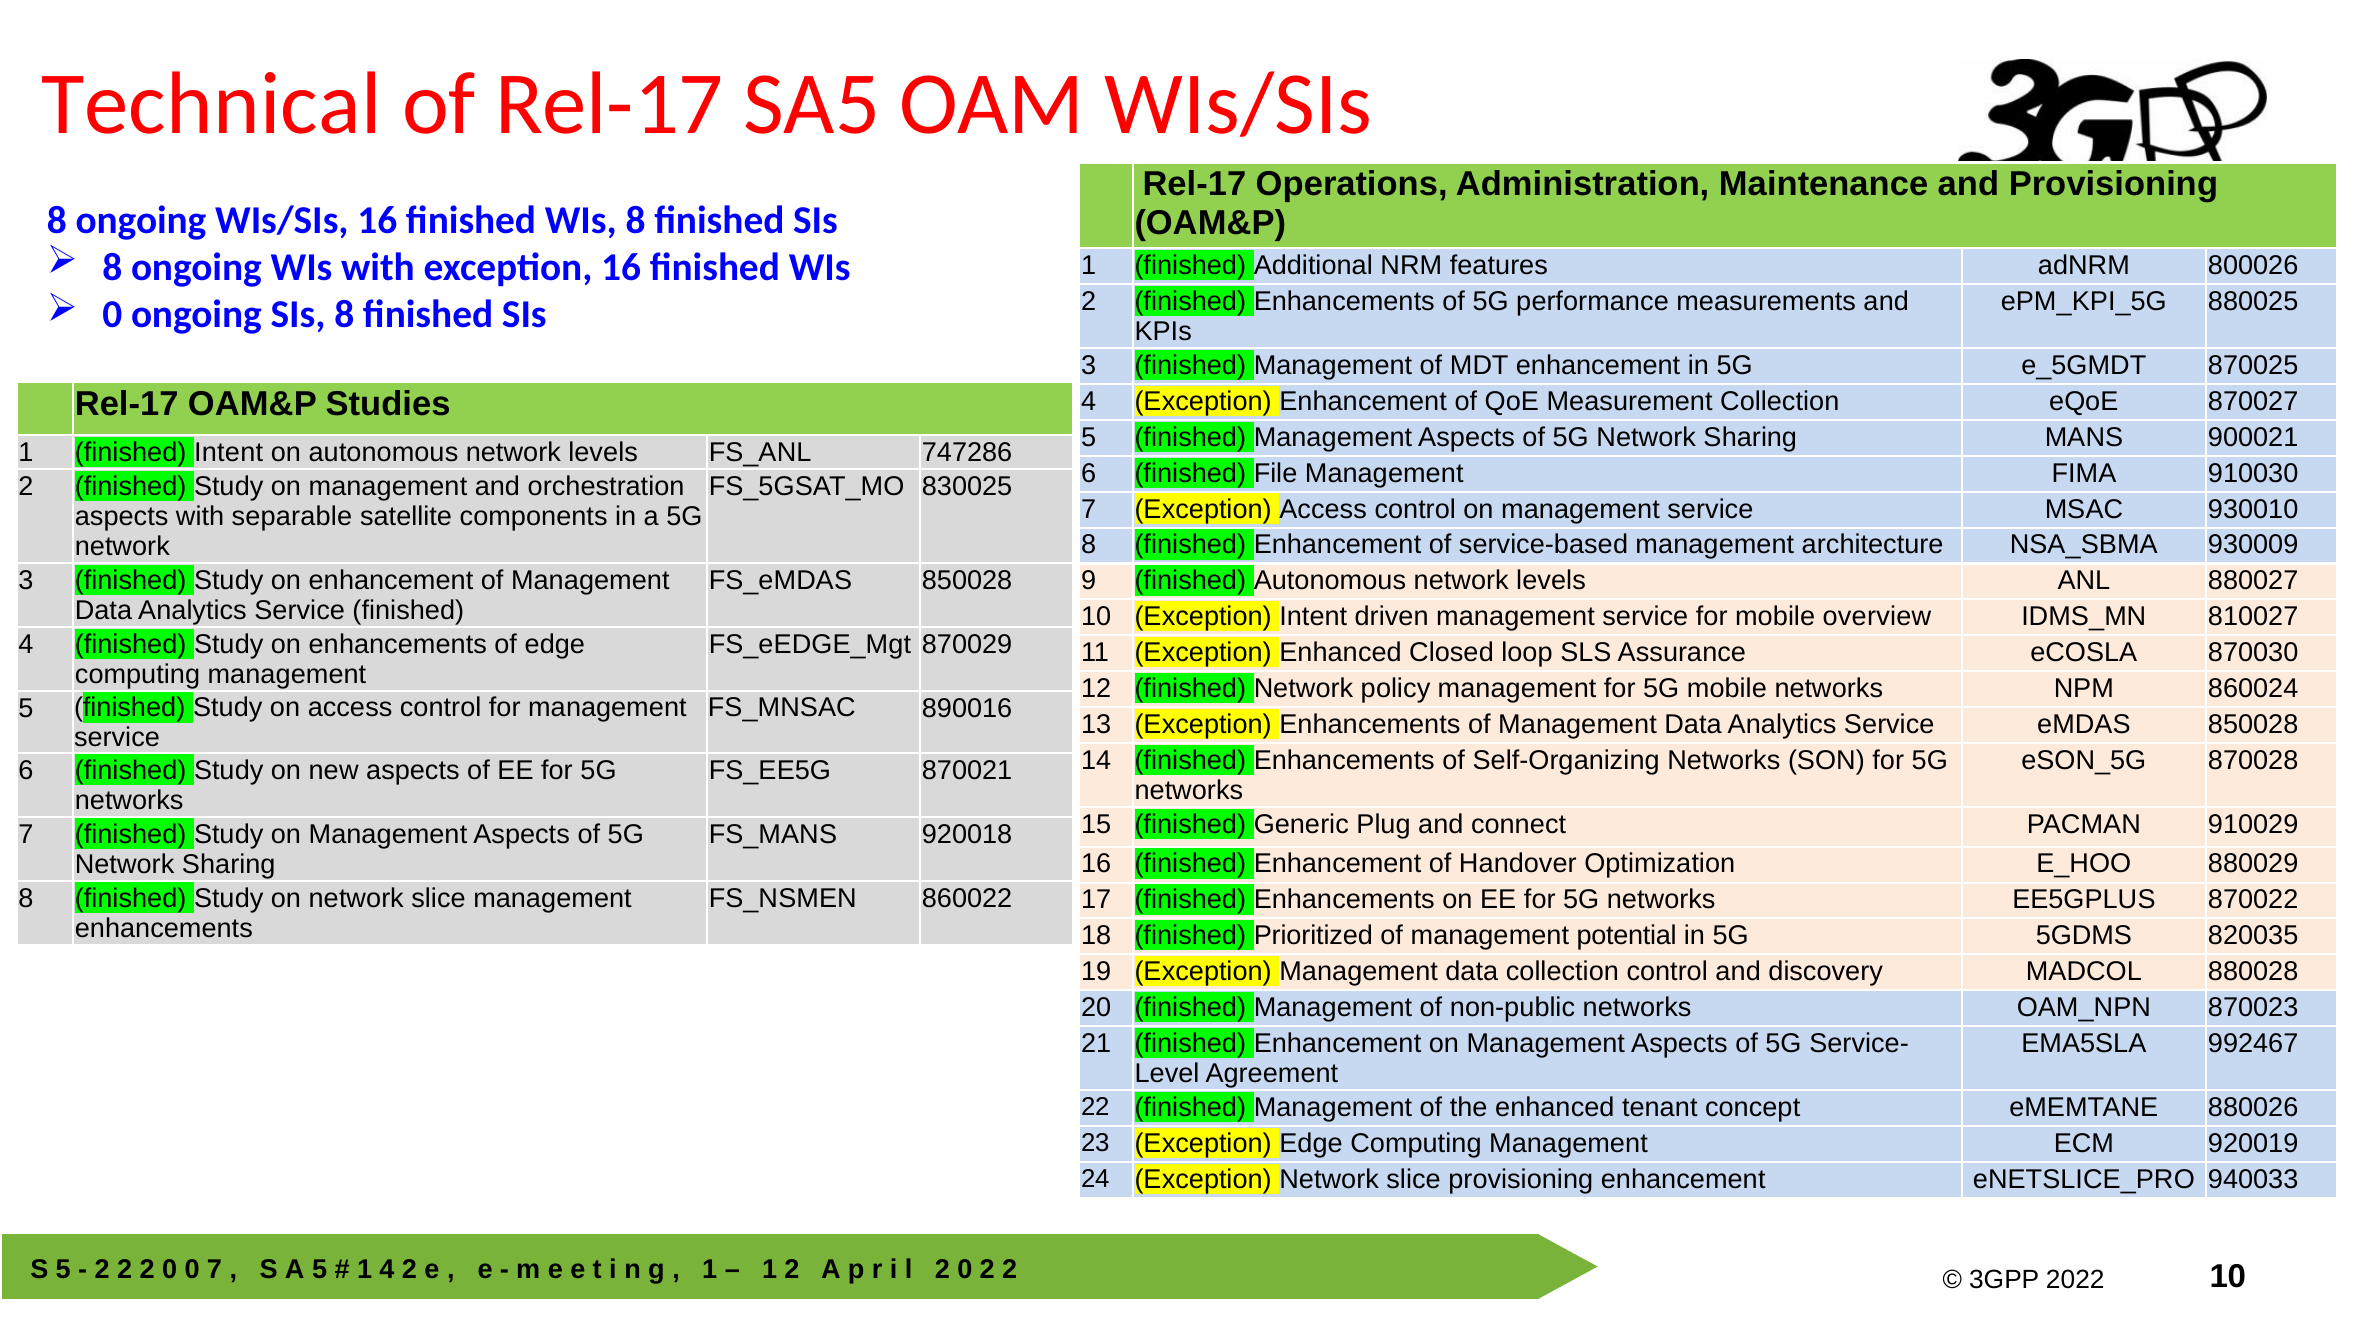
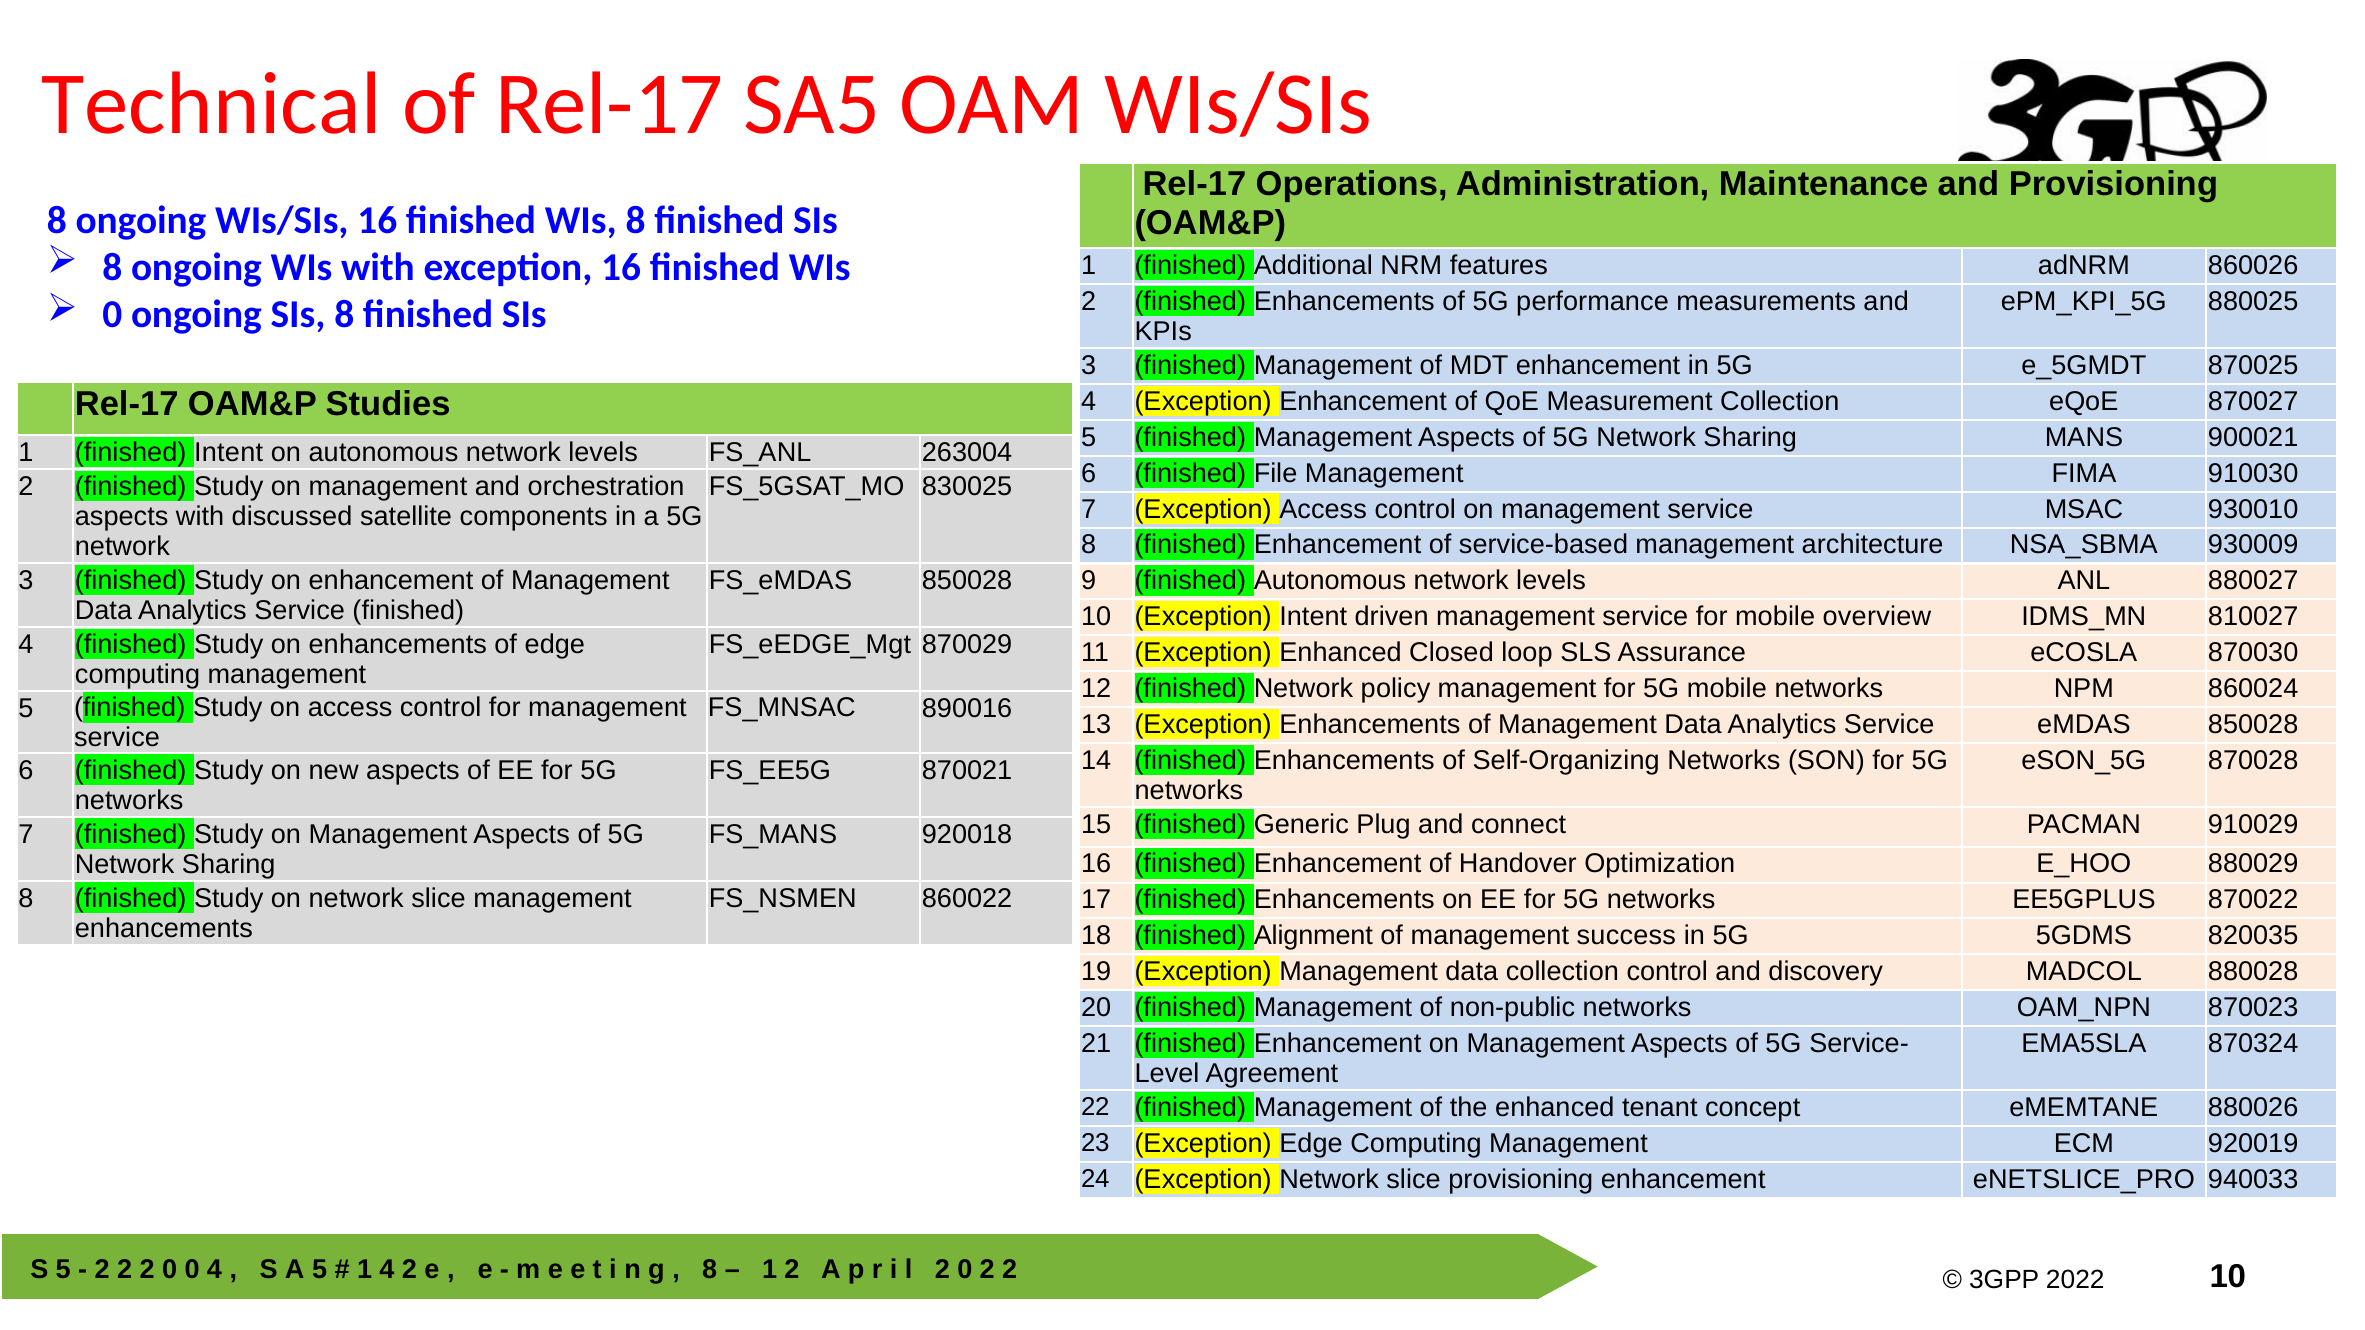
800026: 800026 -> 860026 (2253, 266)
747286: 747286 -> 263004 (967, 453)
separable: separable -> discussed (292, 517)
Prioritized: Prioritized -> Alignment (1313, 936)
potential: potential -> success (1626, 936)
992467: 992467 -> 870324 (2253, 1044)
0 7: 7 -> 4 (215, 1270)
1: 1 -> 8 (710, 1270)
